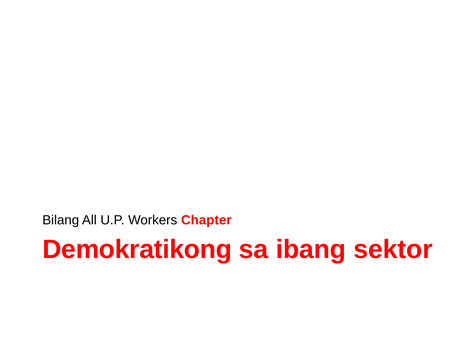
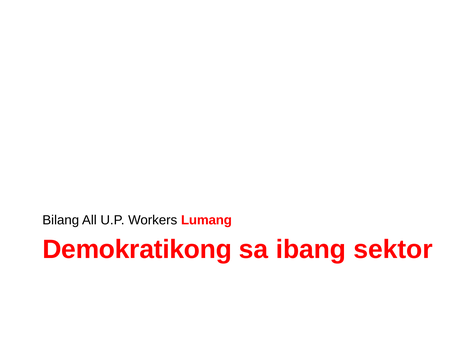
Chapter: Chapter -> Lumang (206, 220)
